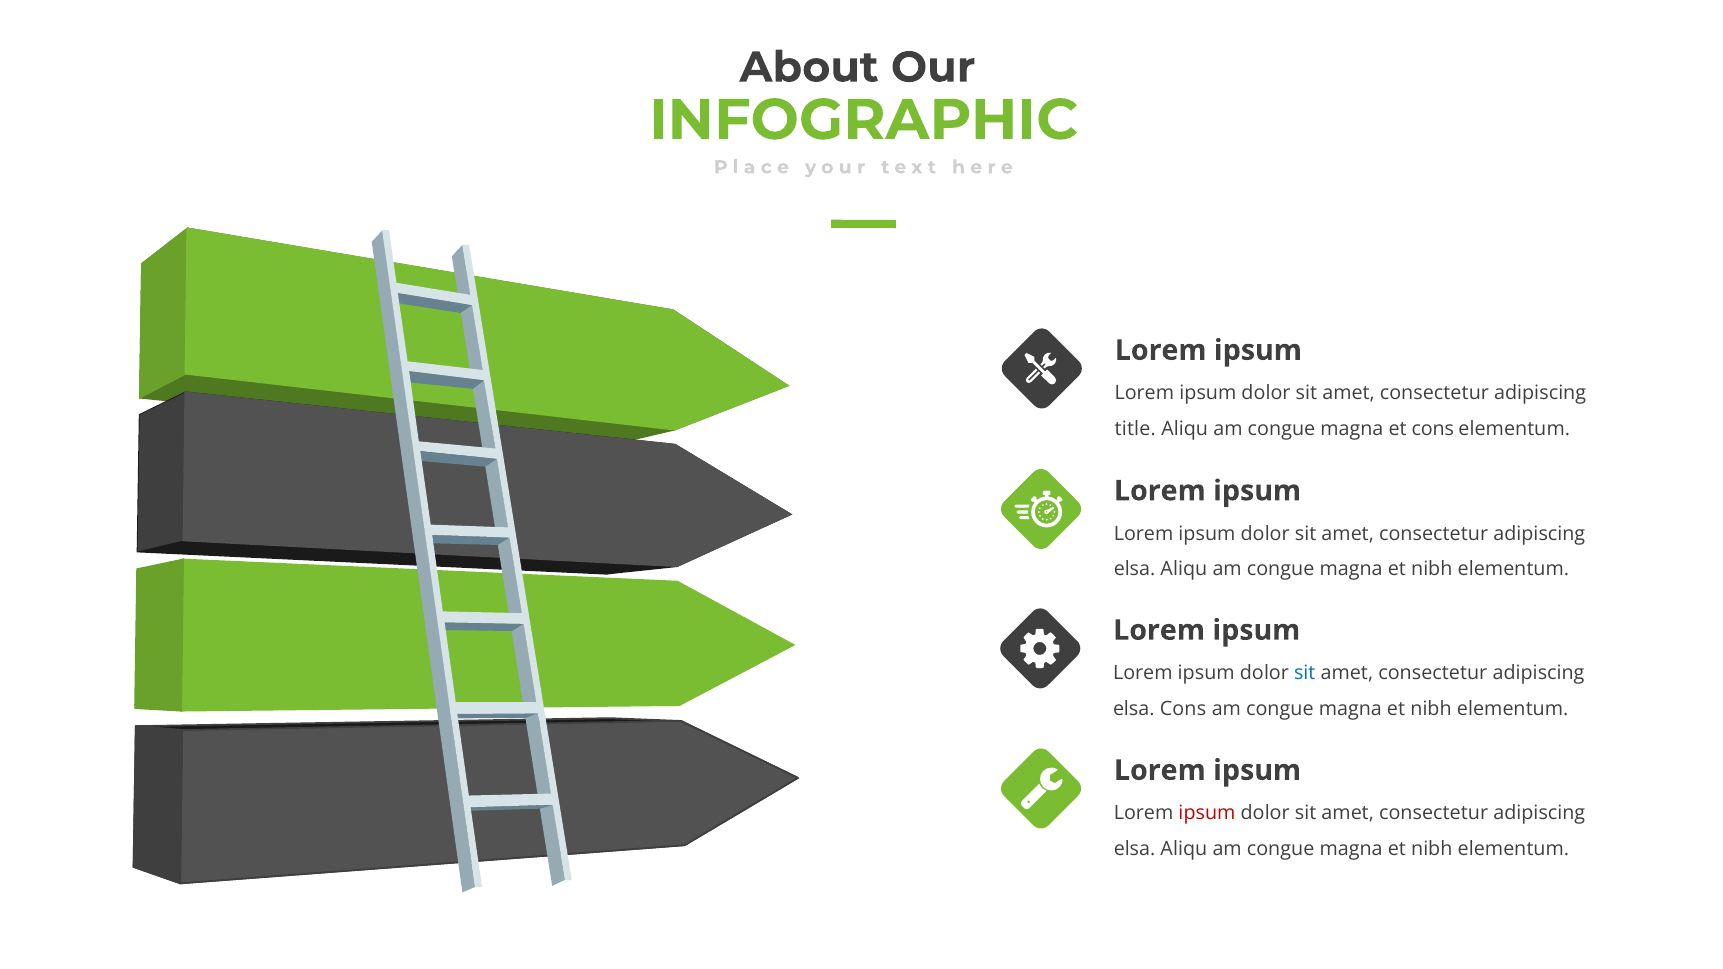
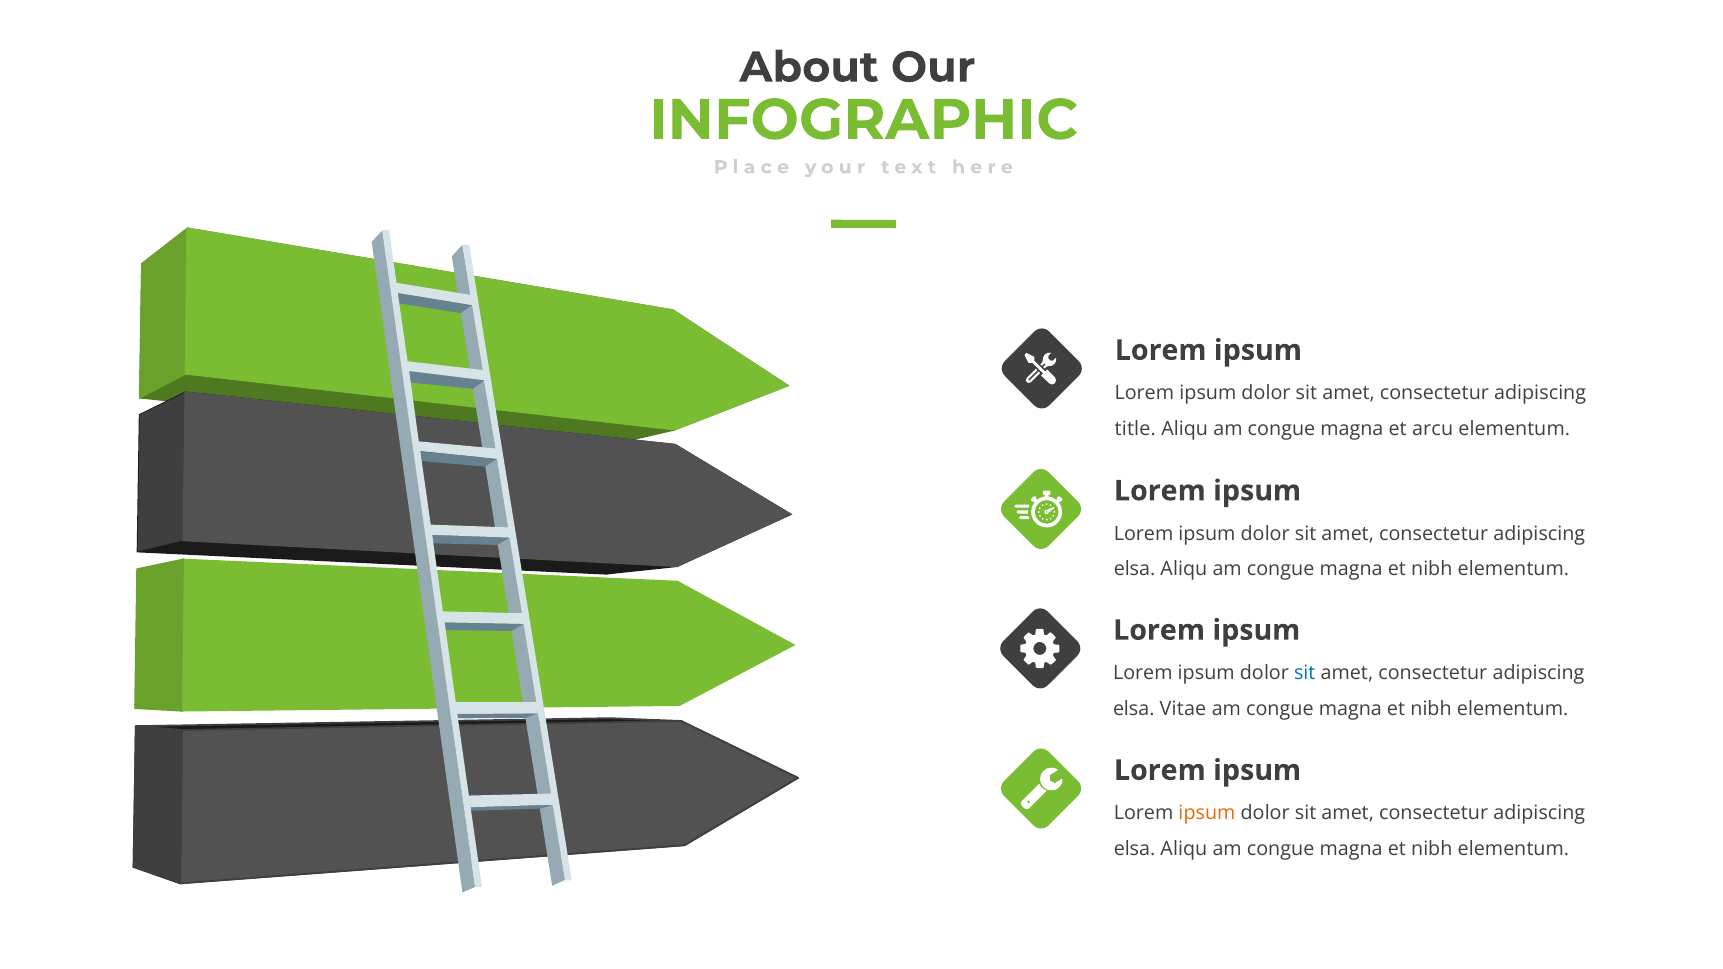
et cons: cons -> arcu (1433, 429)
elsa Cons: Cons -> Vitae (1183, 709)
ipsum colour: red -> orange (1207, 813)
